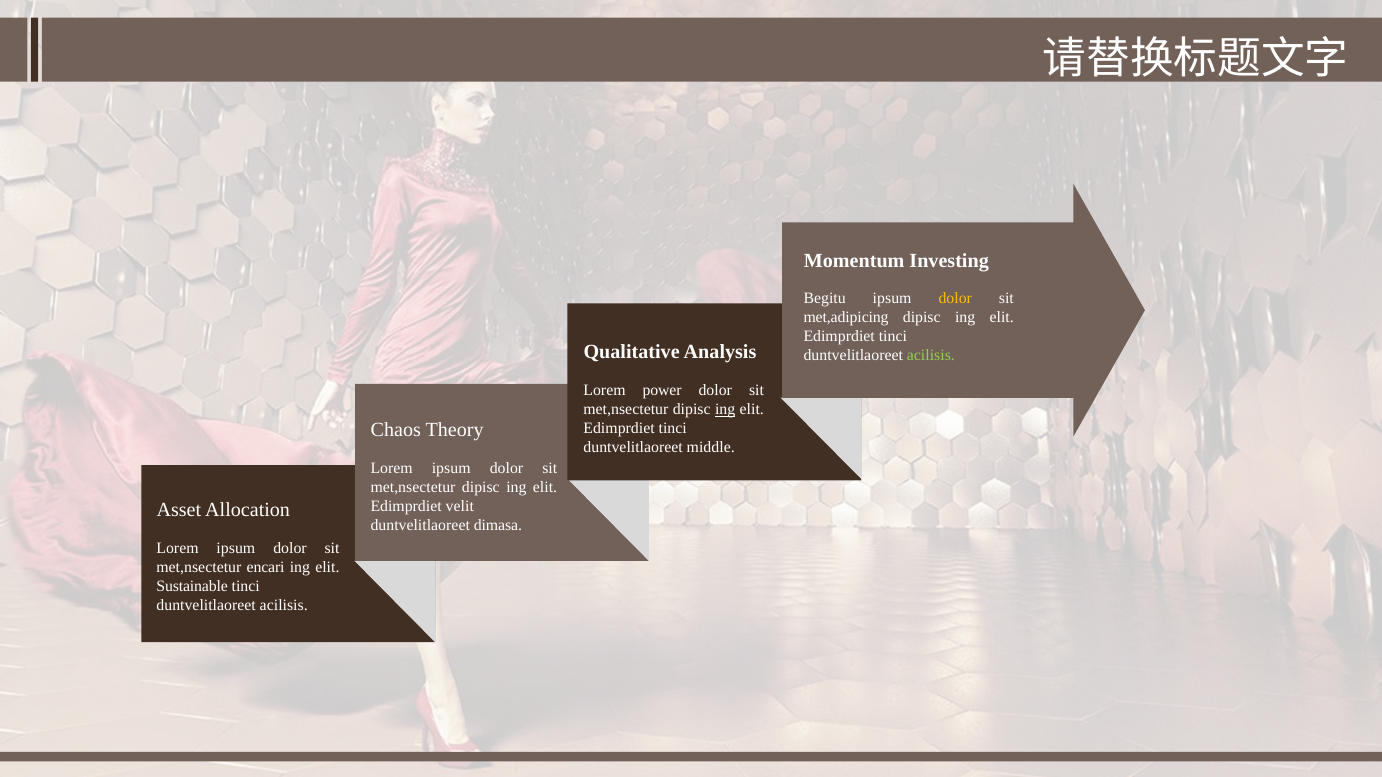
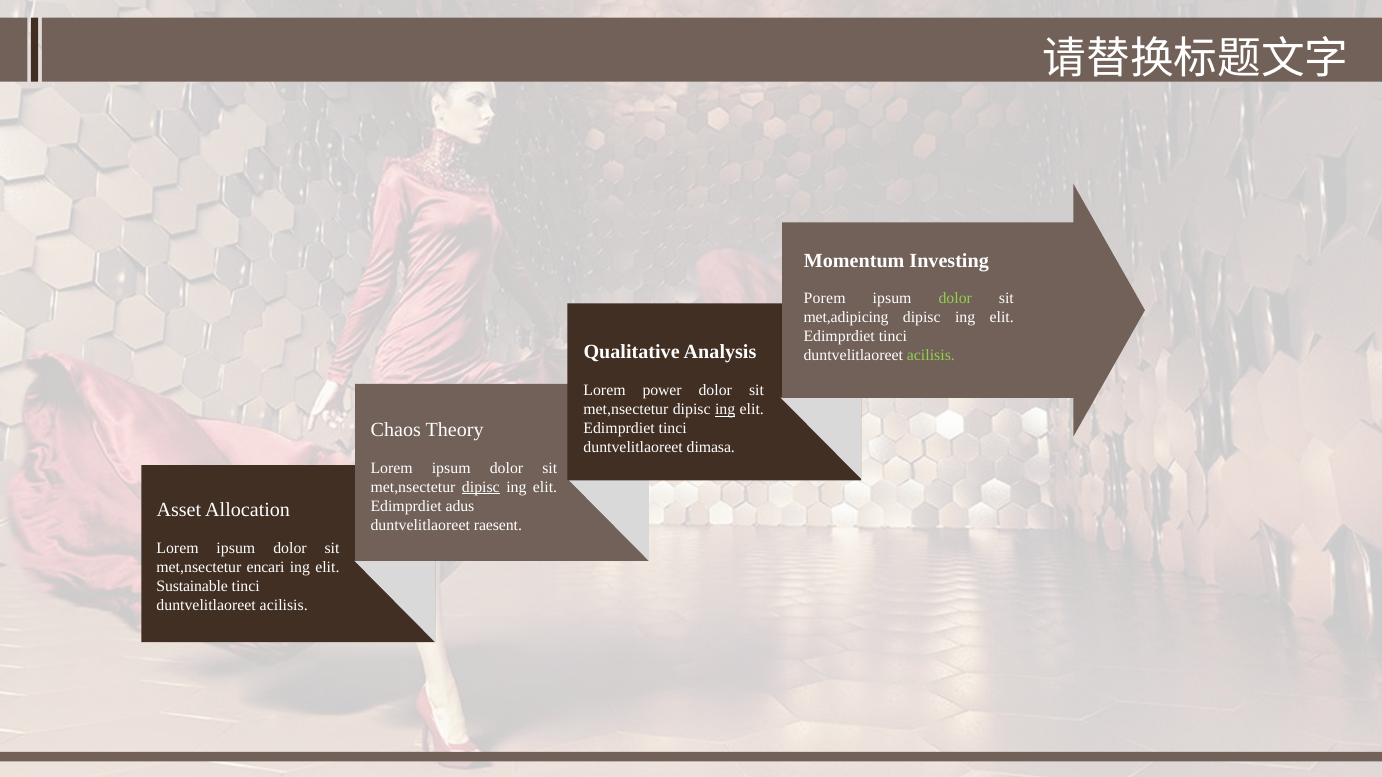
Begitu: Begitu -> Porem (825, 299)
dolor colour: yellow -> light green (955, 299)
middle: middle -> dimasa (711, 447)
dipisc underline: none -> present (481, 487)
velit: velit -> adus (460, 506)
dimasa: dimasa -> raesent (498, 525)
